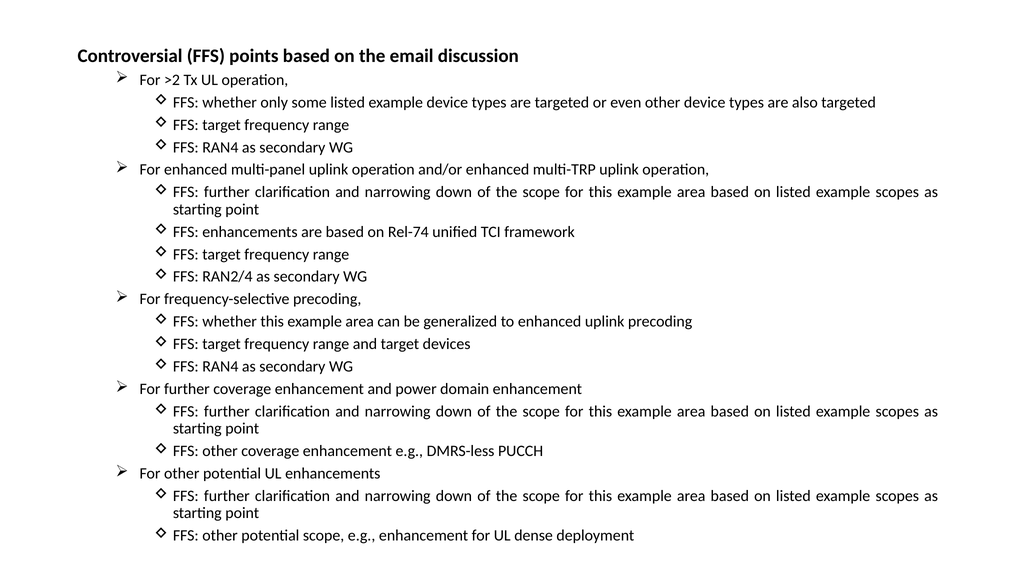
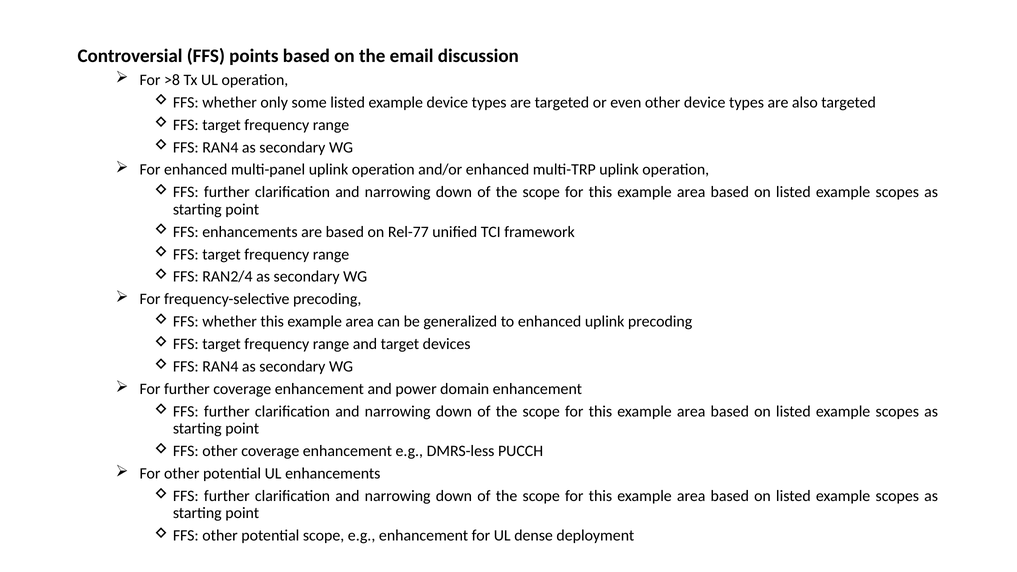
>2: >2 -> >8 (172, 80)
Rel-74: Rel-74 -> Rel-77 (408, 232)
